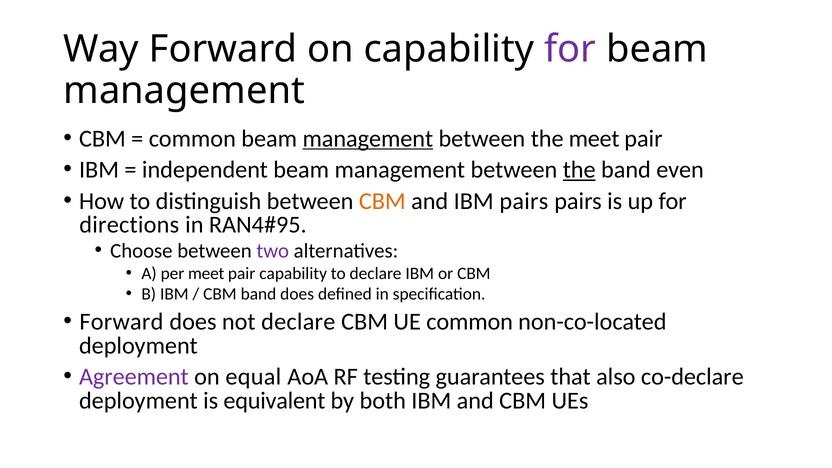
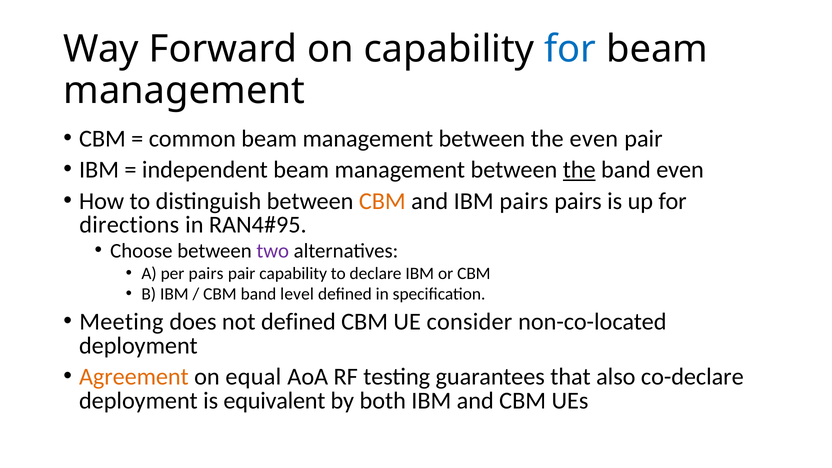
for colour: purple -> blue (570, 49)
management underline: present -> none (368, 139)
the meet: meet -> even (594, 139)
per meet: meet -> pairs (206, 273)
band does: does -> level (297, 294)
Forward: Forward -> Meeting (121, 322)
not declare: declare -> defined (298, 322)
UE common: common -> consider (469, 322)
Agreement colour: purple -> orange (134, 377)
